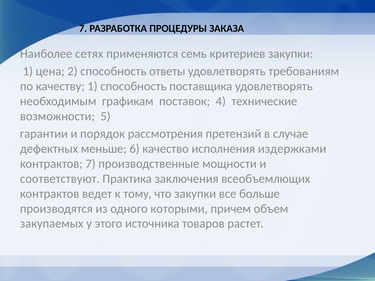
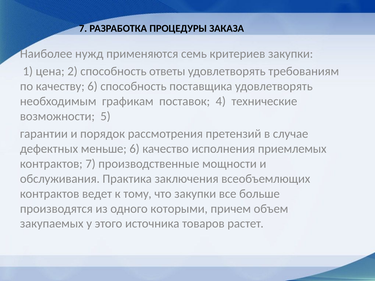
сетях: сетях -> нужд (89, 54)
качеству 1: 1 -> 6 (92, 86)
издержками: издержками -> приемлемых (292, 149)
соответствуют: соответствуют -> обслуживания (60, 179)
